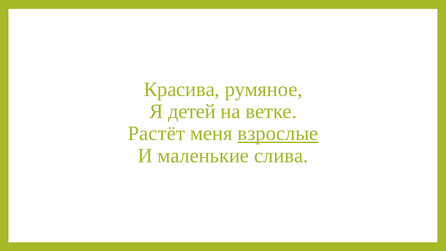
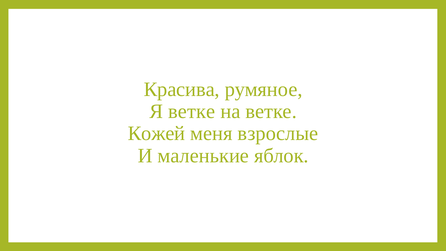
Я детей: детей -> ветке (192, 111)
Растёт: Растёт -> Кожей (157, 133)
взрослые underline: present -> none (278, 133)
слива: слива -> яблок (281, 156)
